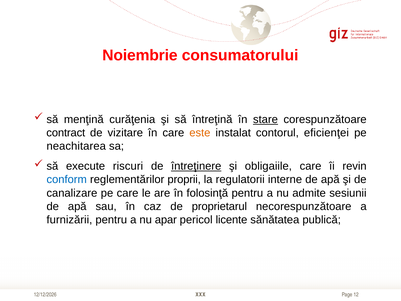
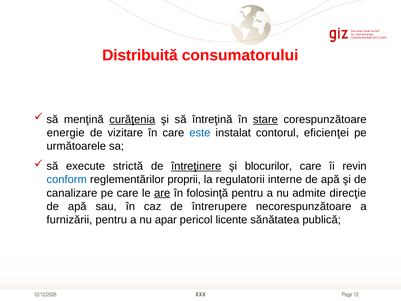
Noiembrie: Noiembrie -> Distribuită (140, 55)
curăţenia underline: none -> present (132, 119)
contract: contract -> energie (66, 133)
este colour: orange -> blue (200, 133)
neachitarea: neachitarea -> următoarele (76, 146)
riscuri: riscuri -> strictă (128, 166)
obligaiile: obligaiile -> blocurilor (268, 166)
are underline: none -> present (162, 193)
sesiunii: sesiunii -> direcţie (348, 193)
proprietarul: proprietarul -> întrerupere (219, 206)
